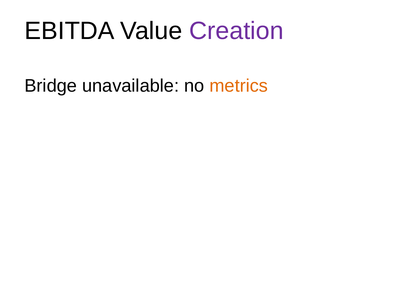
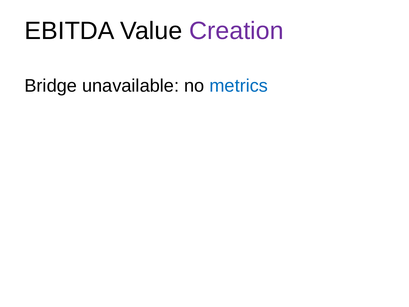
metrics colour: orange -> blue (239, 86)
